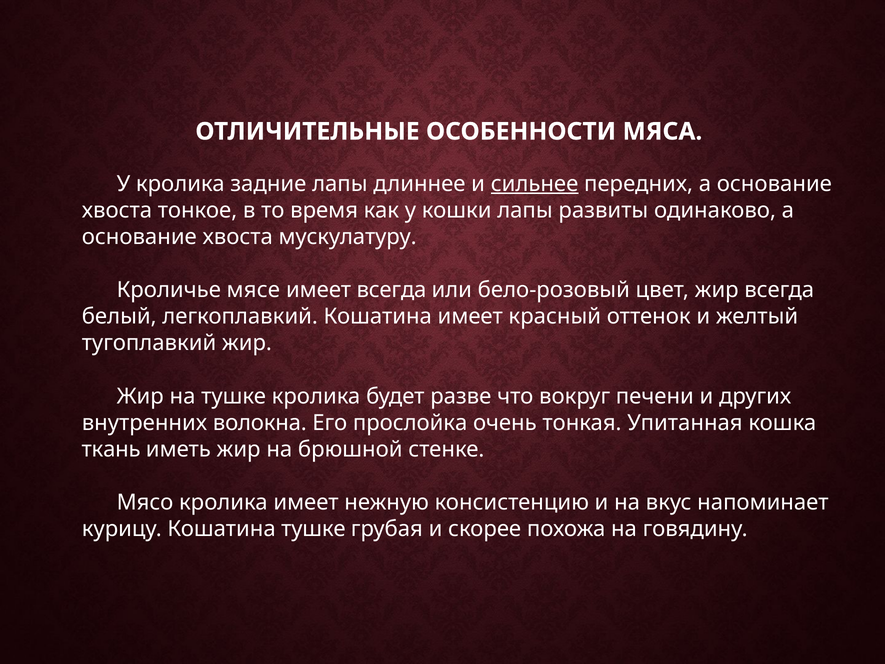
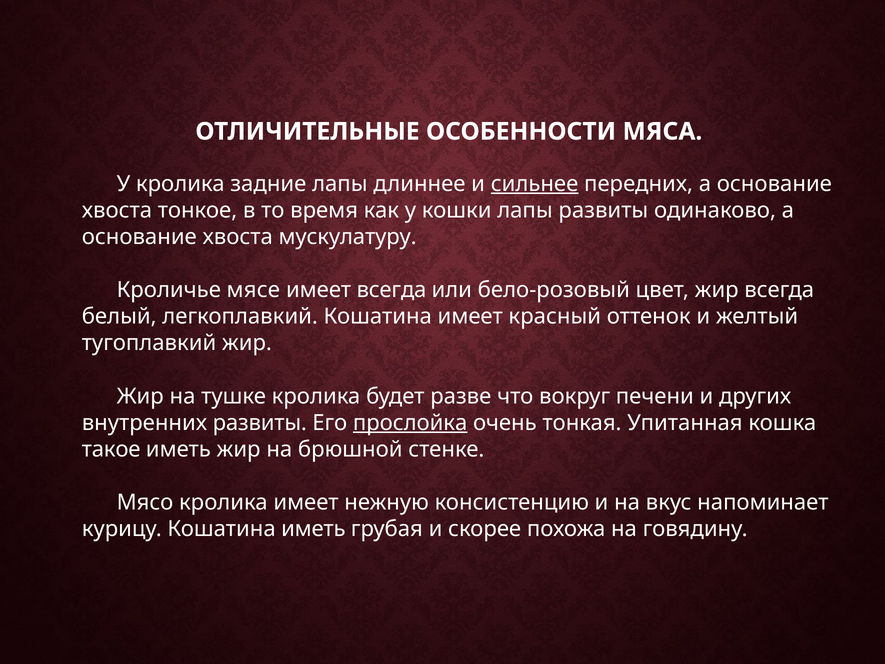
внутренних волокна: волокна -> развиты (260, 423)
прослойка underline: none -> present (410, 423)
ткань: ткань -> такое (111, 449)
Кошатина тушке: тушке -> иметь (313, 529)
